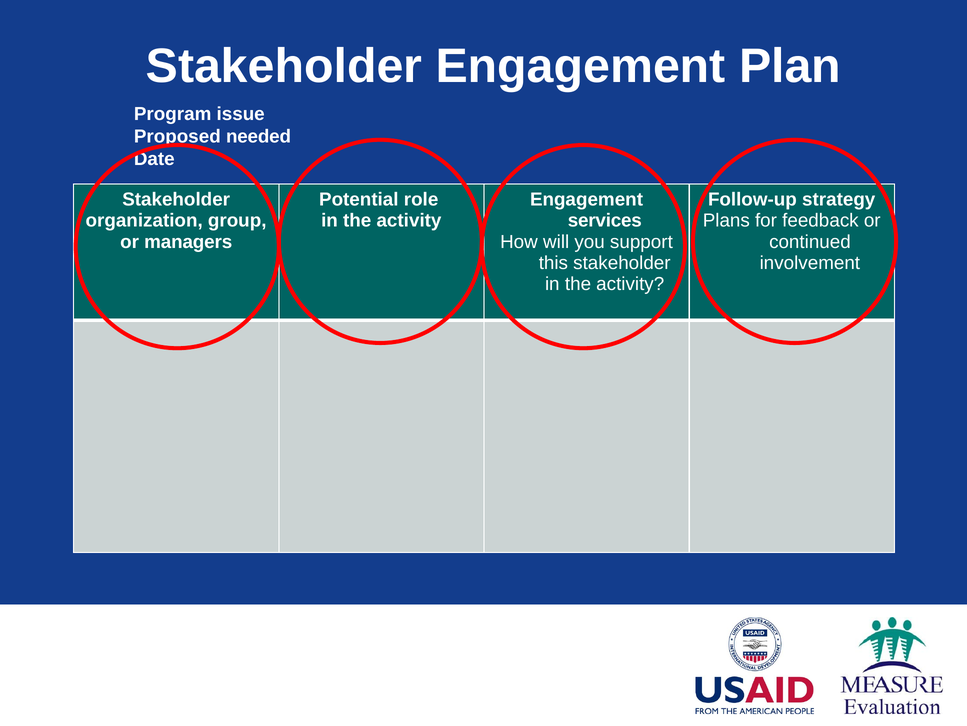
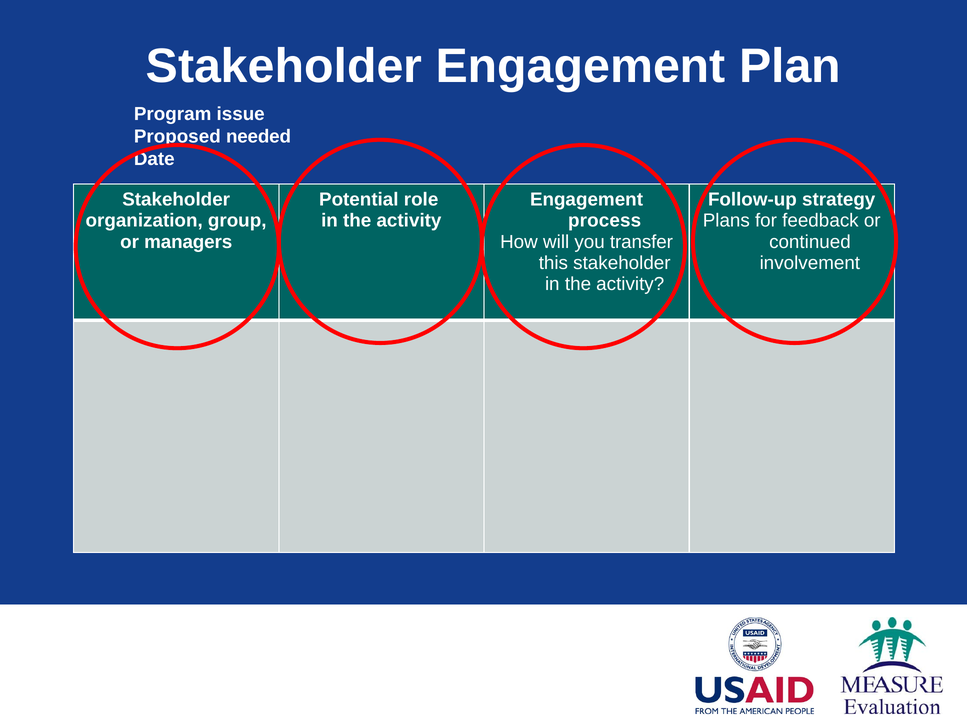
services: services -> process (605, 221)
support: support -> transfer (641, 242)
